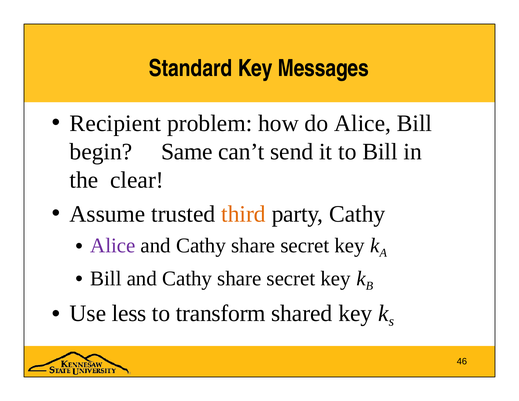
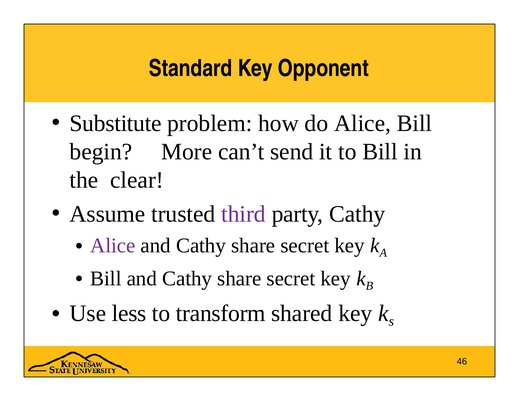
Messages: Messages -> Opponent (323, 68)
Recipient: Recipient -> Substitute (116, 123)
Same: Same -> More (187, 152)
third colour: orange -> purple (243, 214)
